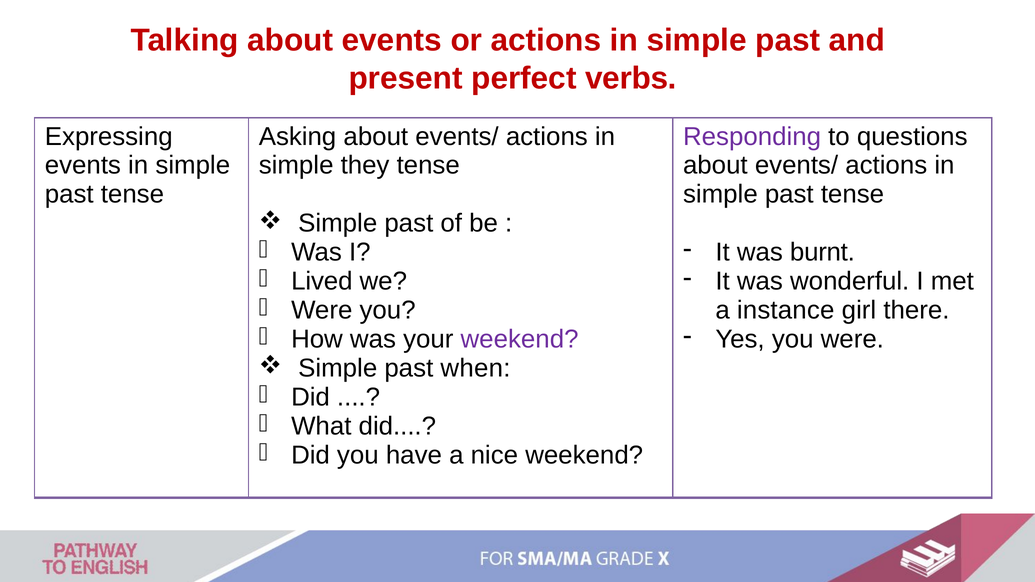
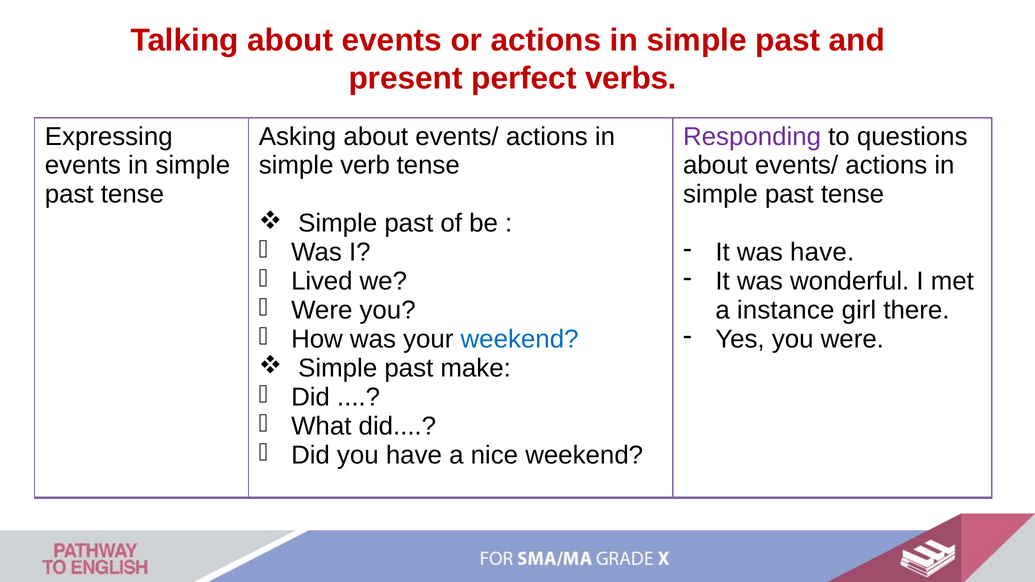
they: they -> verb (365, 165)
was burnt: burnt -> have (822, 252)
weekend colour: purple -> blue (520, 339)
when: when -> make (476, 368)
